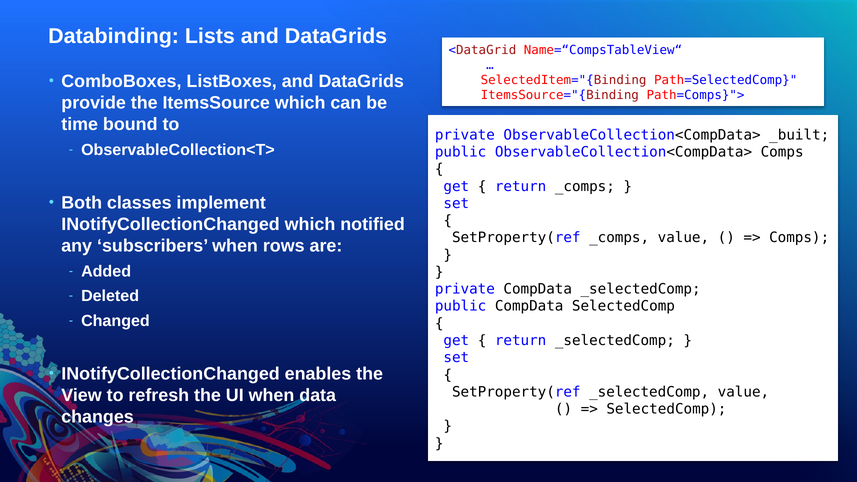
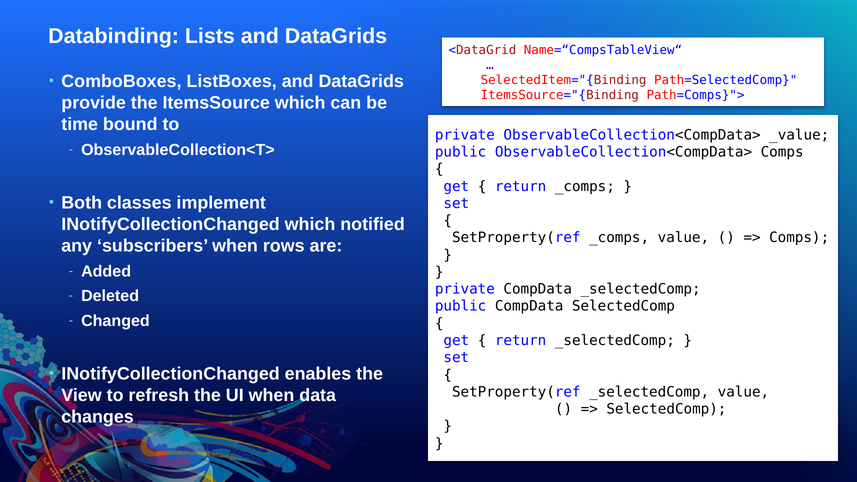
_built: _built -> _value (799, 135)
